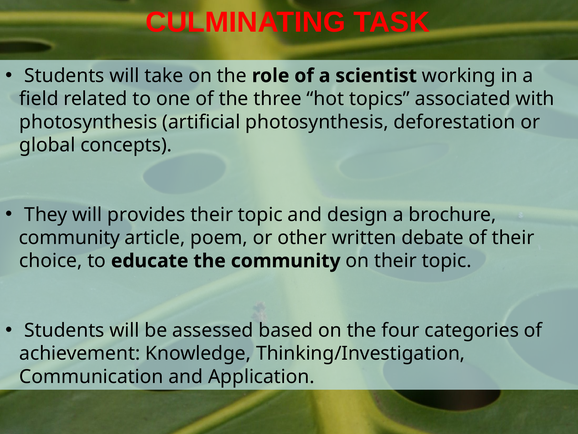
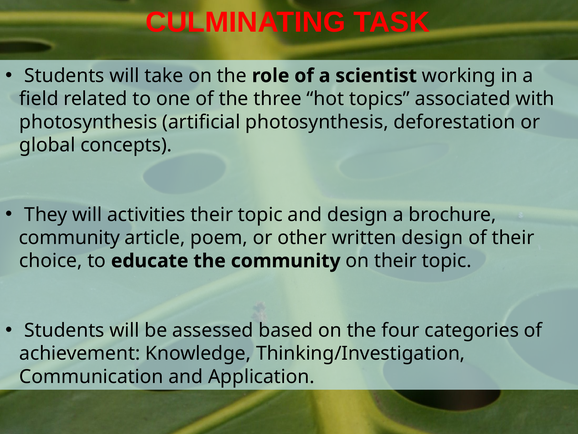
provides: provides -> activities (146, 214)
written debate: debate -> design (432, 238)
